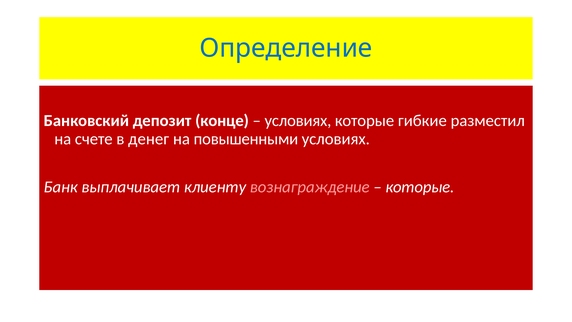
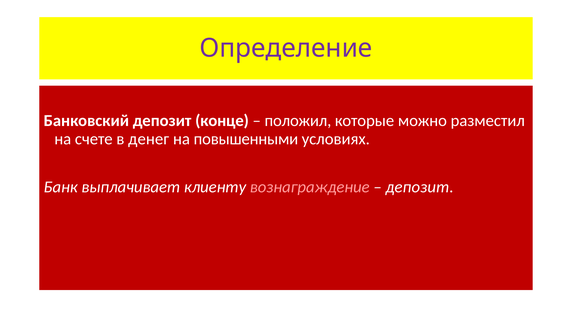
Определение colour: blue -> purple (286, 48)
условиях: условиях -> положил (298, 121)
гибкие: гибкие -> можно (422, 121)
которые: которые -> депозит (420, 187)
